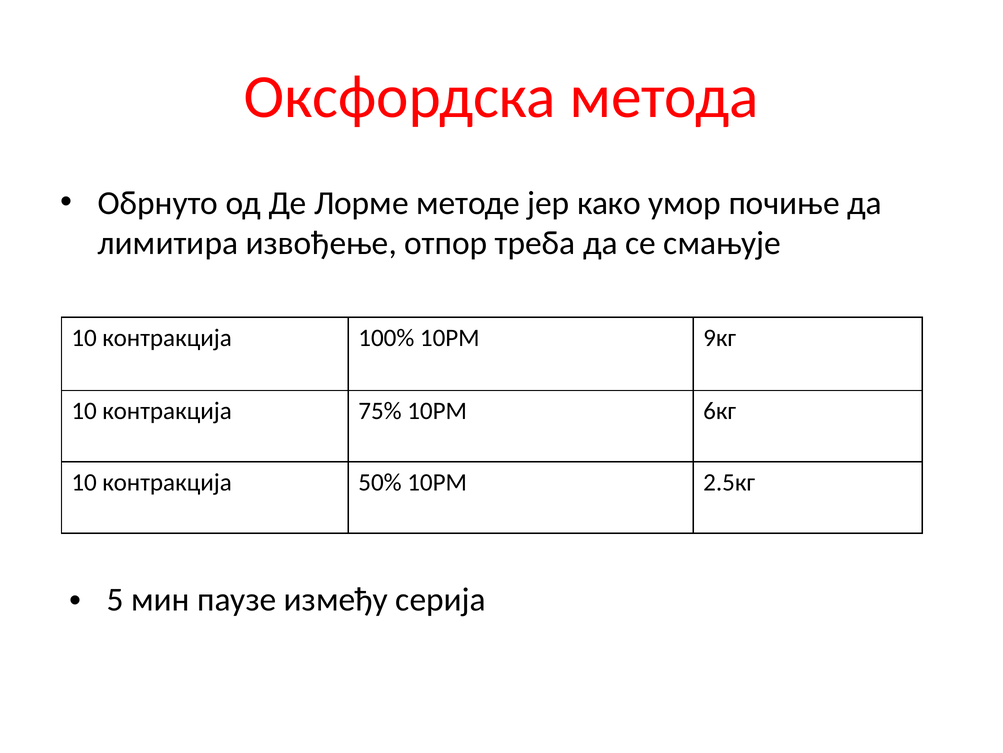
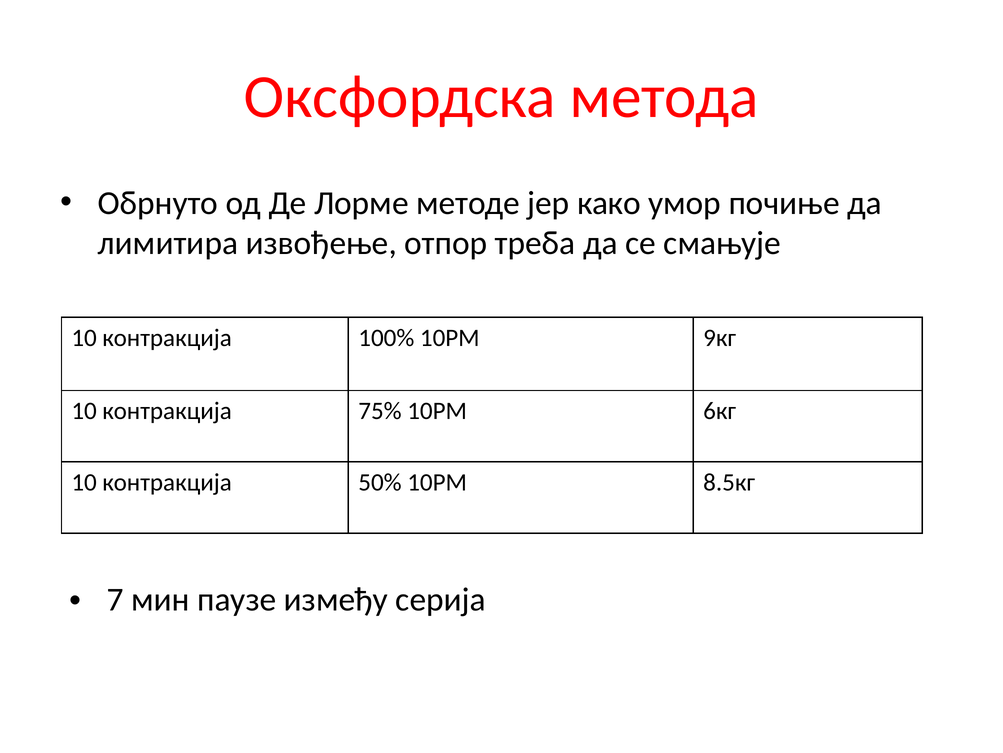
2.5кг: 2.5кг -> 8.5кг (729, 482)
5: 5 -> 7 (115, 599)
